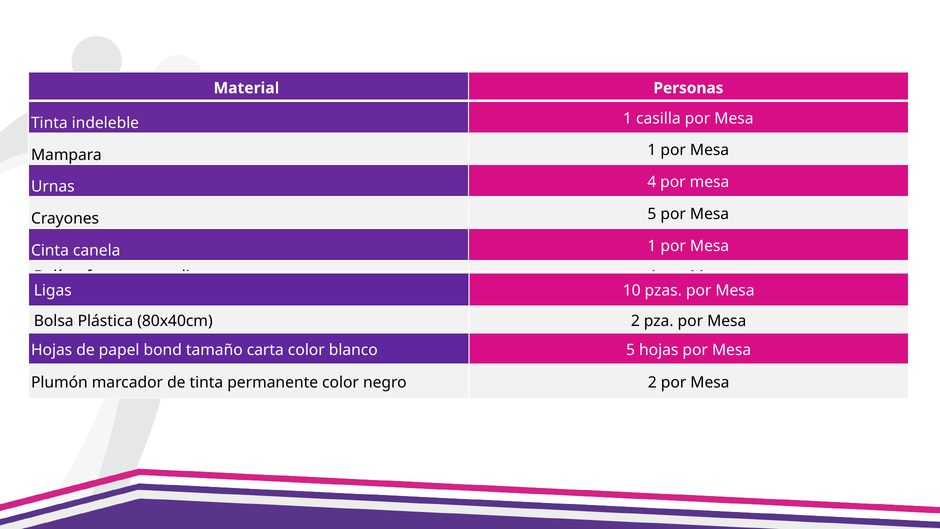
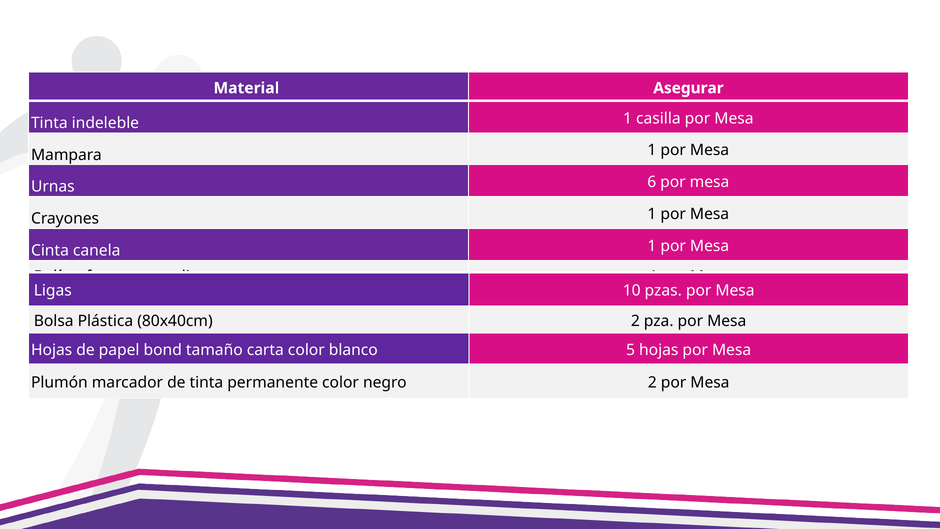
Personas: Personas -> Asegurar (688, 88)
4: 4 -> 6 (652, 182)
5: 5 -> 1 (652, 214)
